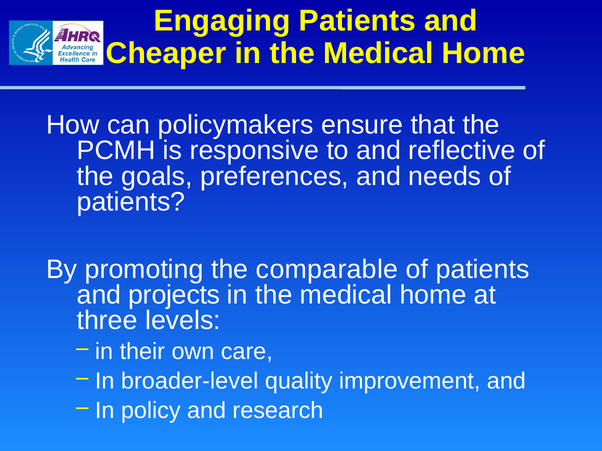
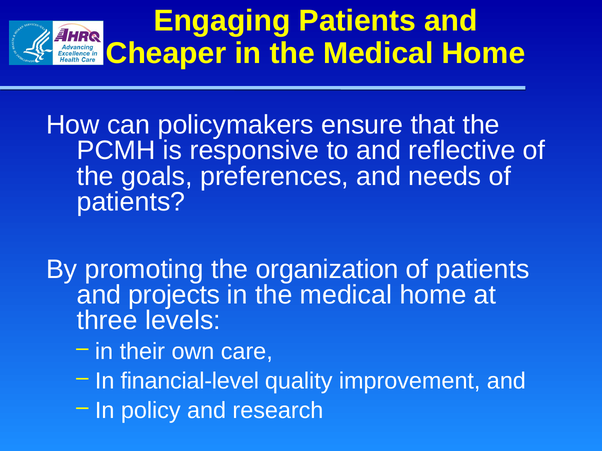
comparable: comparable -> organization (327, 270)
broader-level: broader-level -> financial-level (190, 382)
